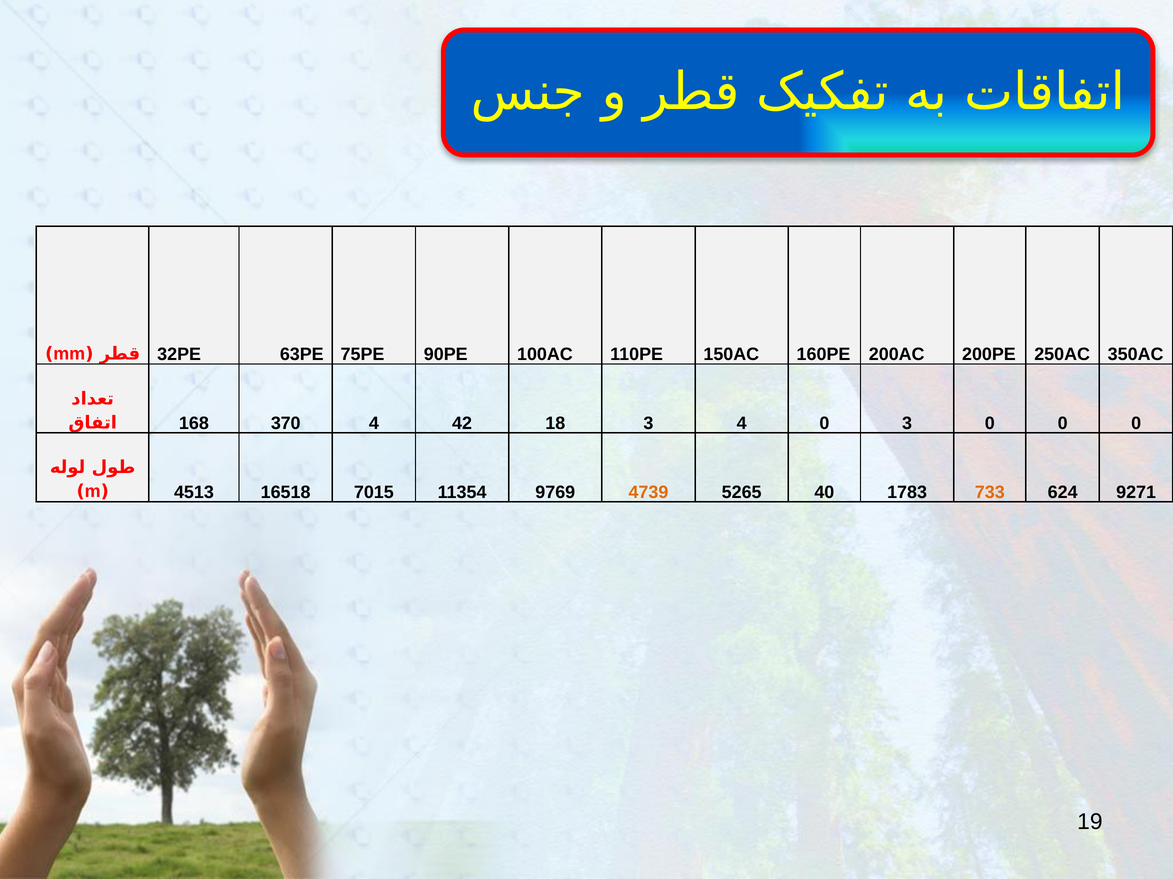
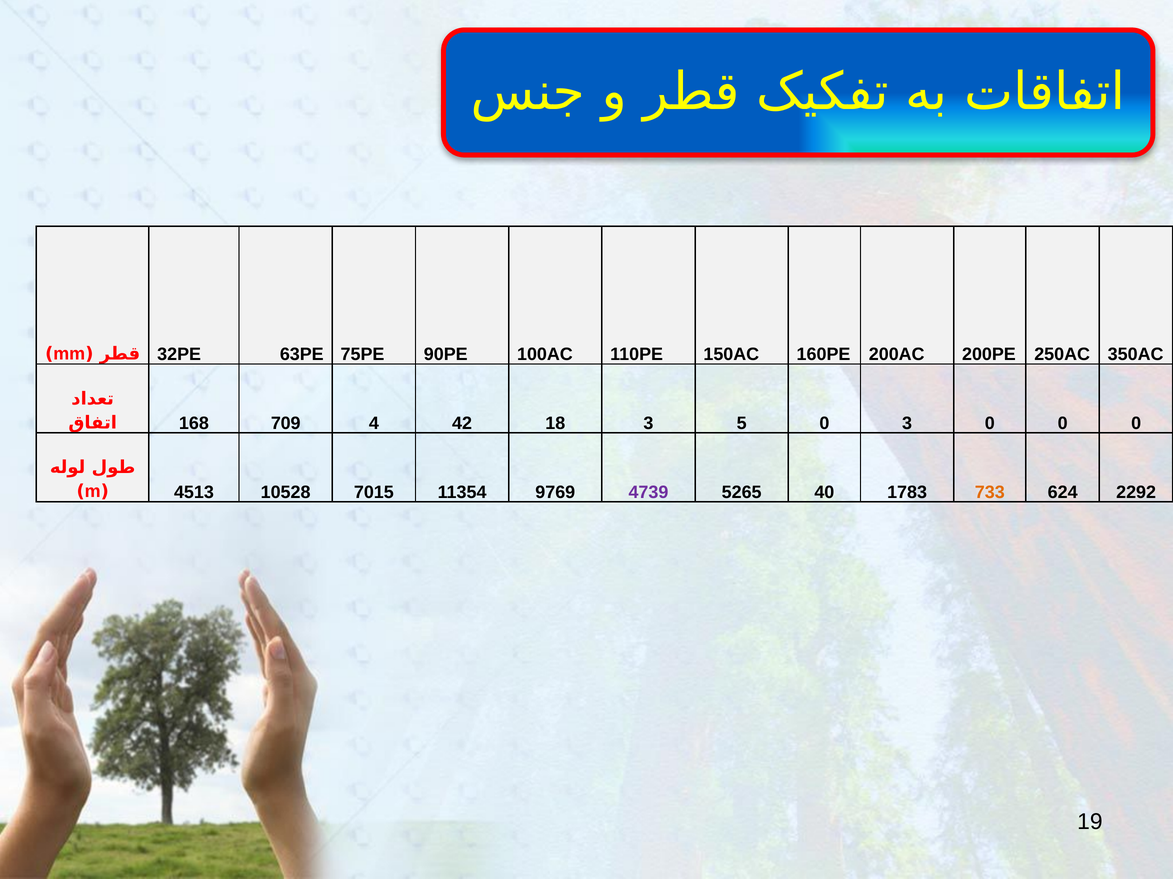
370: 370 -> 709 (286, 424)
3 4: 4 -> 5 (742, 424)
16518: 16518 -> 10528 (286, 493)
4739 colour: orange -> purple (648, 493)
9271: 9271 -> 2292 (1136, 493)
